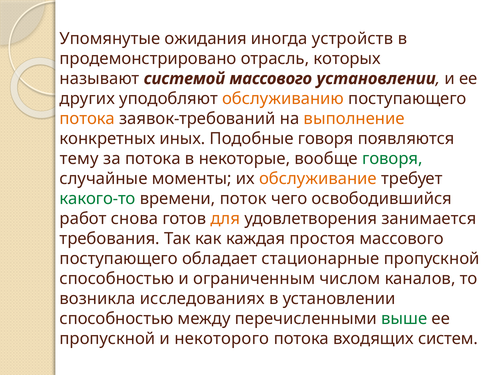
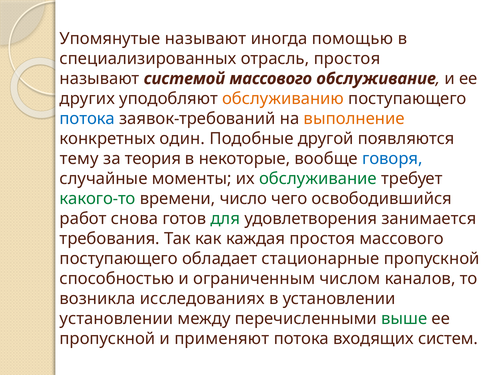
Упомянутые ожидания: ожидания -> называют (206, 39)
устройств: устройств -> помощью (352, 39)
продемонстрировано: продемонстрировано -> специализированных (148, 59)
отрасль которых: которых -> простоя (347, 59)
массового установлении: установлении -> обслуживание (376, 79)
потока colour: orange -> blue (87, 119)
иных: иных -> один (182, 139)
Подобные говоря: говоря -> другой (326, 139)
за потока: потока -> теория (153, 159)
говоря colour: green -> blue (392, 159)
обслуживание colour: orange -> green (318, 179)
поток: поток -> число (243, 199)
для colour: orange -> green (225, 219)
способностью: способностью -> установлении (116, 319)
некоторого: некоторого -> применяют (222, 339)
